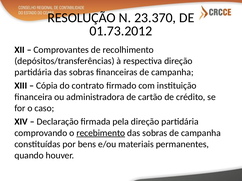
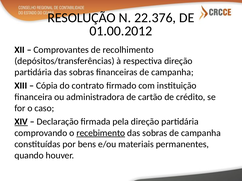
23.370: 23.370 -> 22.376 (155, 18)
01.73.2012: 01.73.2012 -> 01.00.2012 (121, 31)
XIV underline: none -> present (21, 122)
